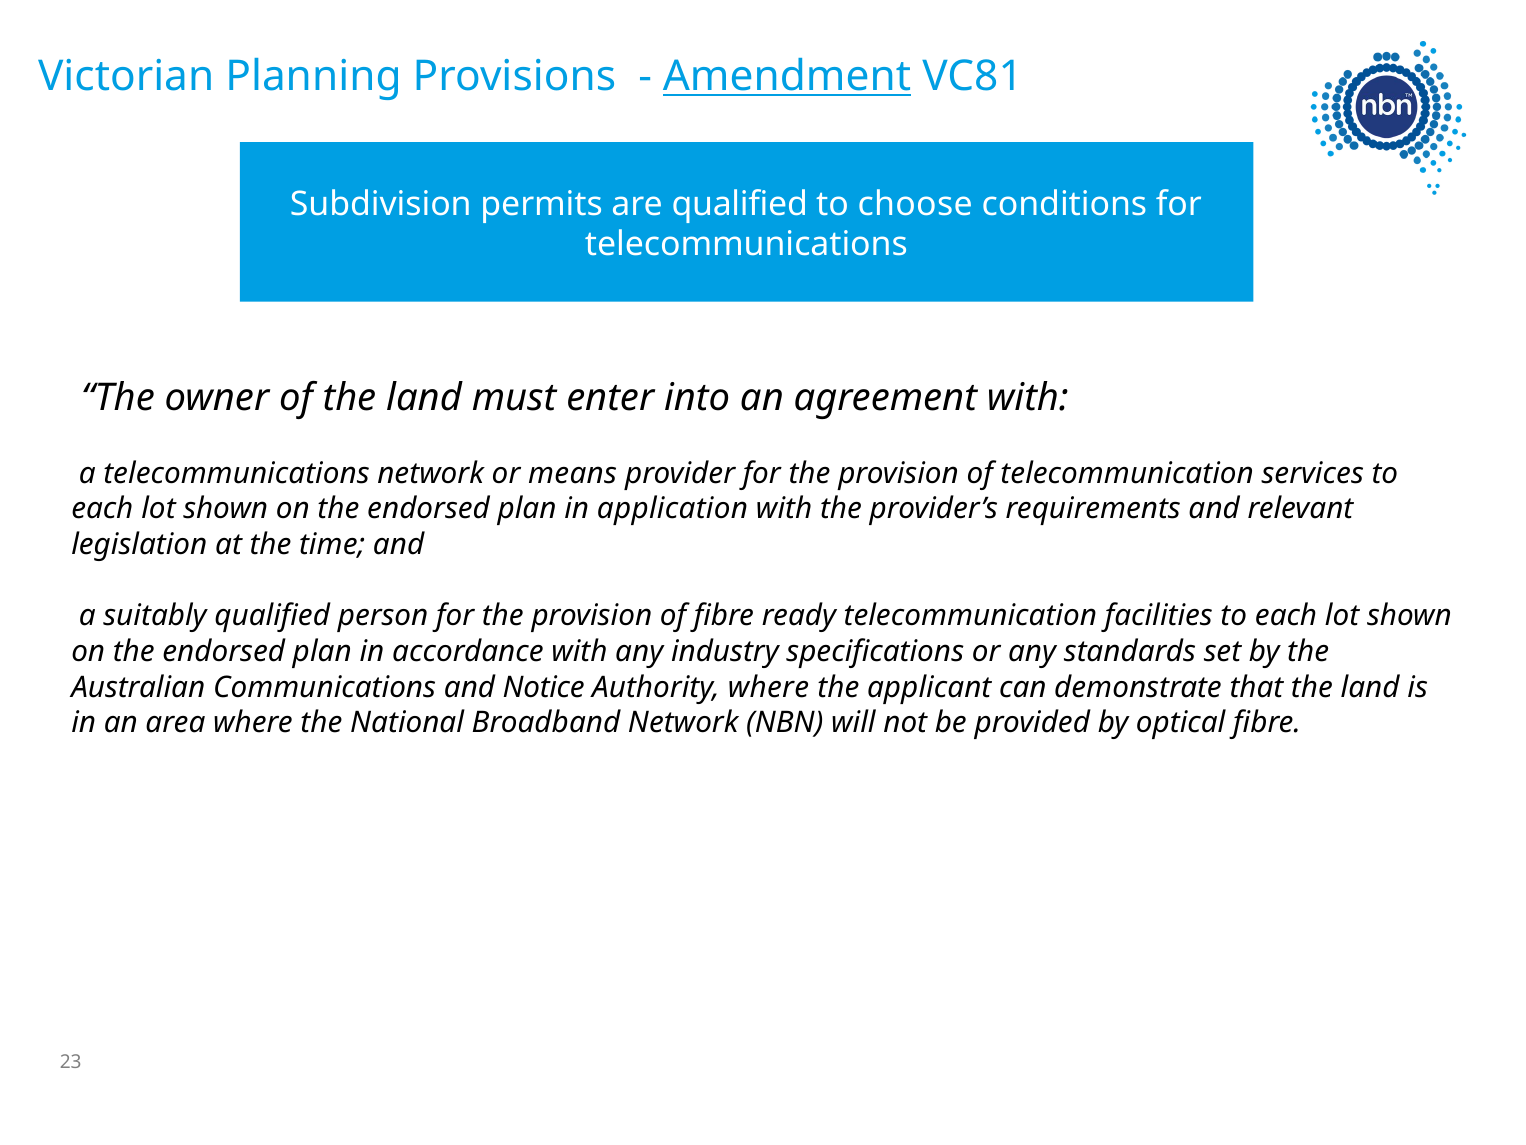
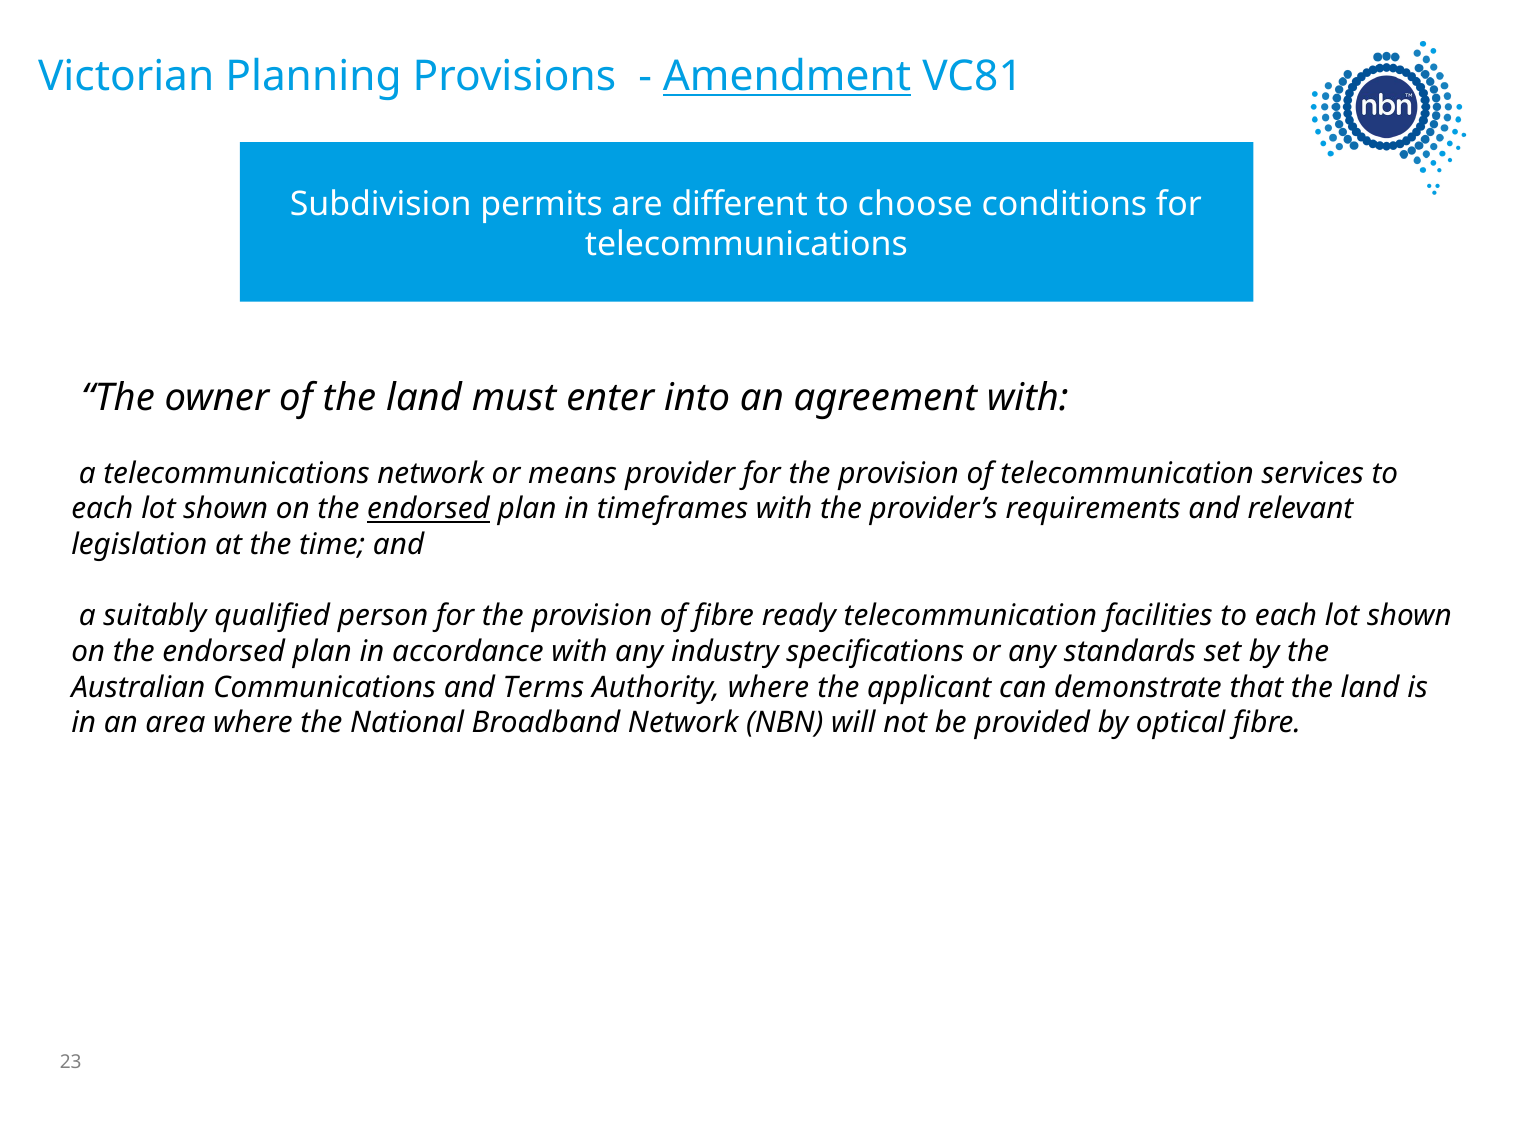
are qualified: qualified -> different (740, 204)
endorsed underline: none -> present (429, 509)
application: application -> timeframes (673, 509)
Notice: Notice -> Terms (543, 687)
